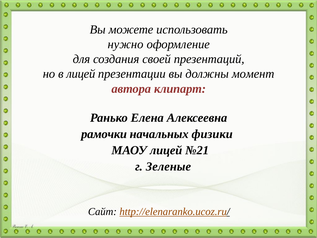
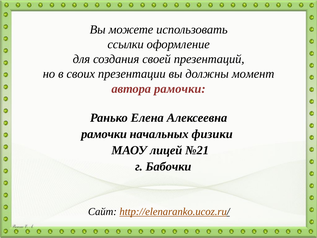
нужно: нужно -> ссылки (126, 44)
в лицей: лицей -> своих (81, 74)
автора клипарт: клипарт -> рамочки (180, 89)
Зеленые: Зеленые -> Бабочки (169, 166)
